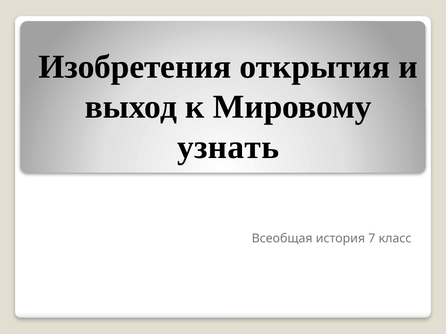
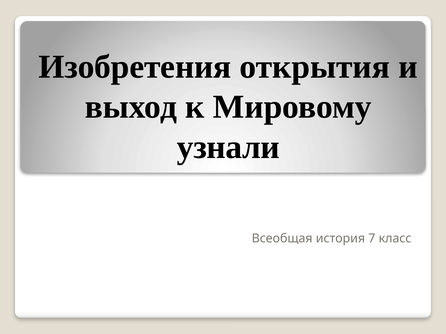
узнать: узнать -> узнали (228, 147)
